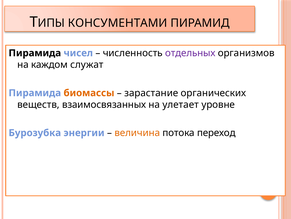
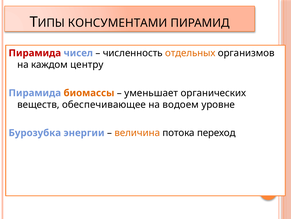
Пирамида colour: black -> red (35, 53)
отдельных colour: purple -> orange (190, 53)
служат: служат -> центру (87, 65)
зарастание: зарастание -> уменьшает (151, 93)
взаимосвязанных: взаимосвязанных -> обеспечивающее (104, 104)
улетает: улетает -> водоем (181, 104)
